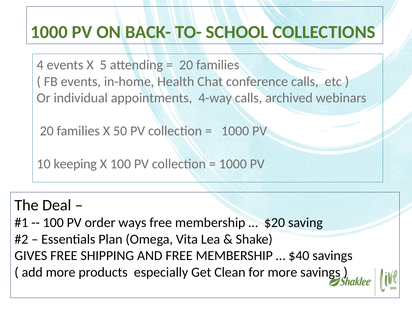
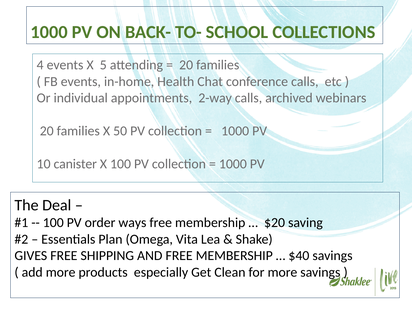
4-way: 4-way -> 2-way (215, 98)
keeping: keeping -> canister (75, 164)
